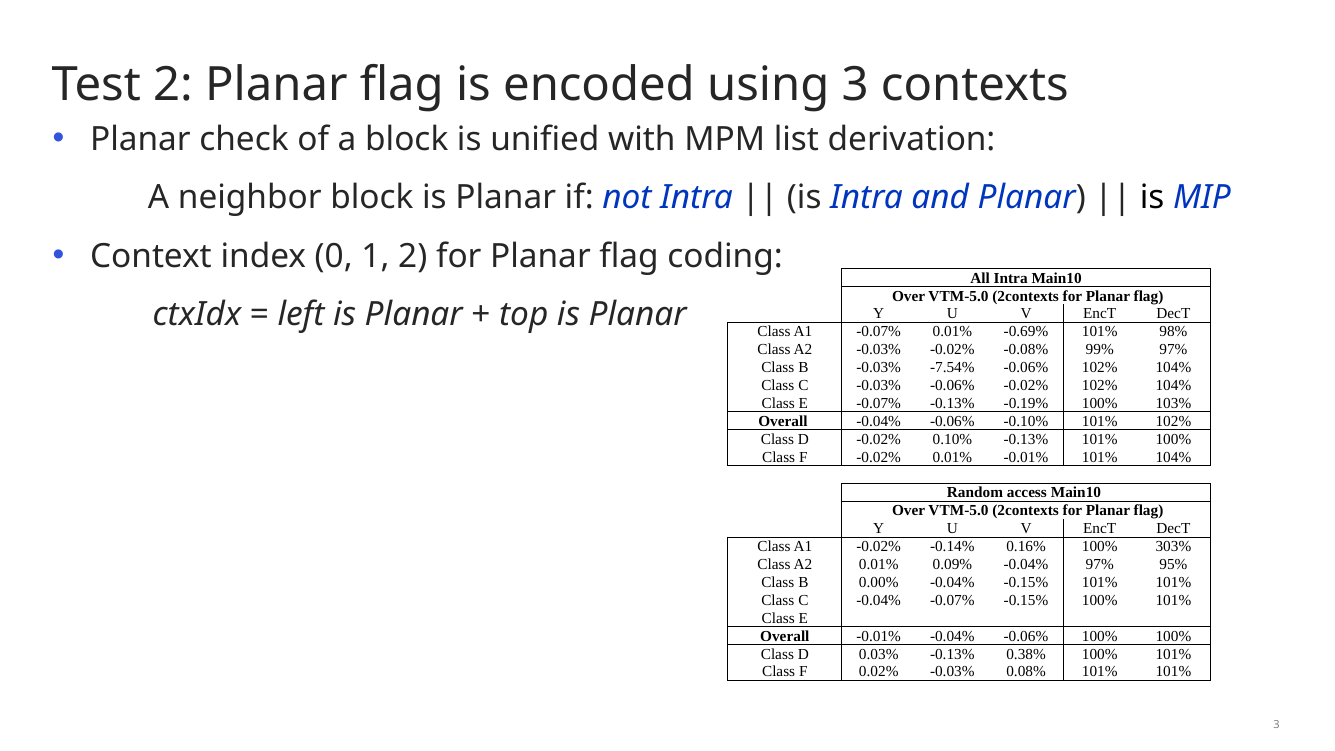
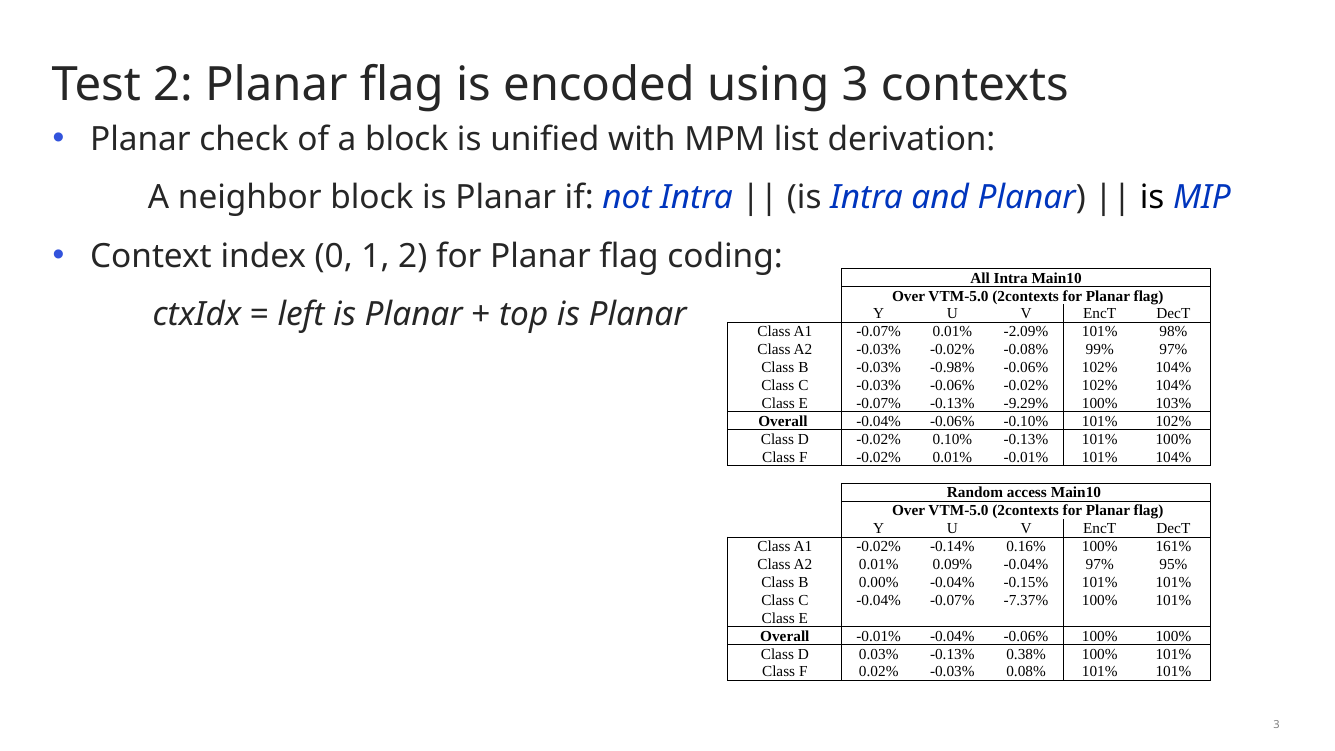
-0.69%: -0.69% -> -2.09% (1026, 332)
-7.54%: -7.54% -> -0.98% (952, 368)
-0.19%: -0.19% -> -9.29% (1026, 403)
303%: 303% -> 161% (1173, 547)
-0.07% -0.15%: -0.15% -> -7.37% (1026, 600)
